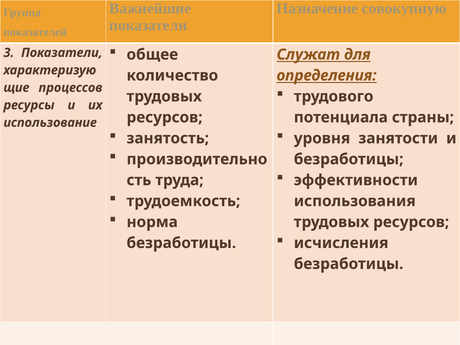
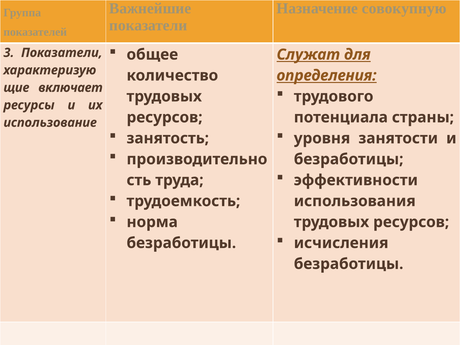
процессов: процессов -> включает (71, 88)
